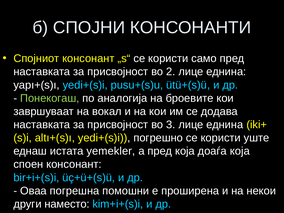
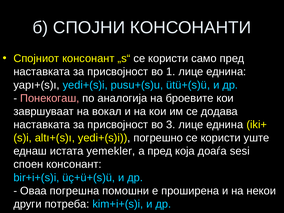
2: 2 -> 1 (171, 72)
Понекогаш colour: light green -> pink (50, 98)
доаѓа која: која -> sesi (240, 151)
наместо: наместо -> потреба (67, 204)
